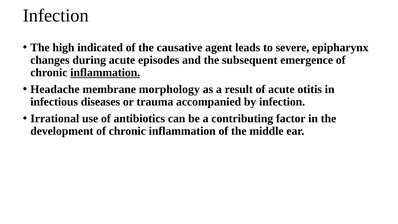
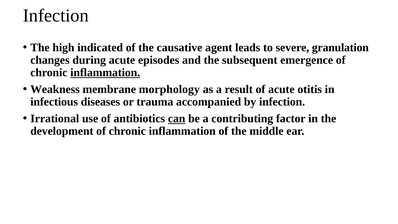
epipharynx: epipharynx -> granulation (340, 48)
Headache: Headache -> Weakness (55, 89)
can underline: none -> present (177, 118)
